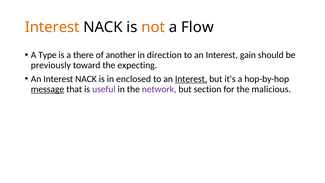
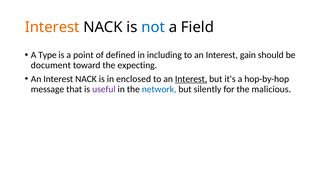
not colour: orange -> blue (153, 27)
Flow: Flow -> Field (197, 27)
there: there -> point (83, 55)
another: another -> defined (121, 55)
direction: direction -> including (164, 55)
previously: previously -> document (51, 65)
message underline: present -> none (48, 89)
network colour: purple -> blue (159, 89)
section: section -> silently (208, 89)
